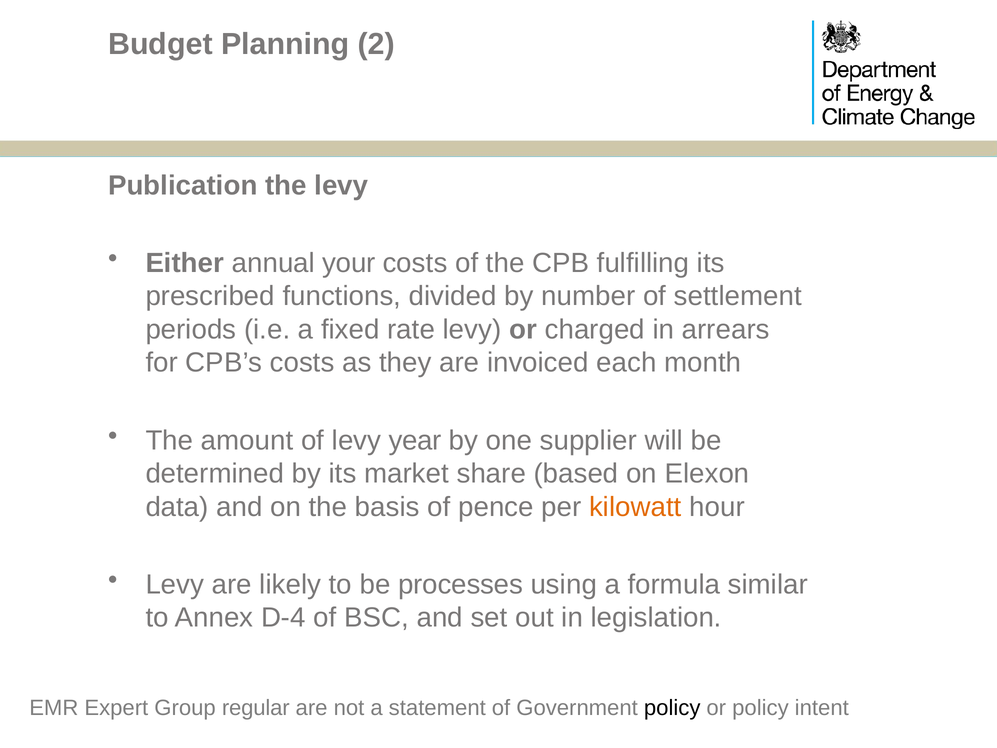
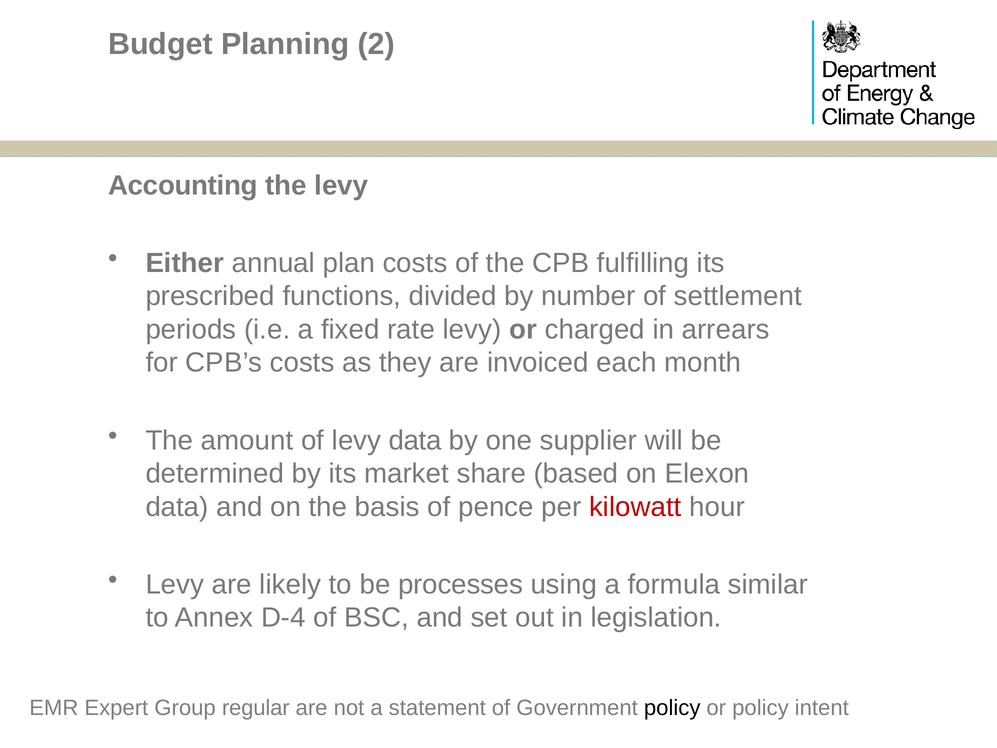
Publication: Publication -> Accounting (183, 185)
your: your -> plan (349, 263)
levy year: year -> data (415, 440)
kilowatt colour: orange -> red (635, 507)
